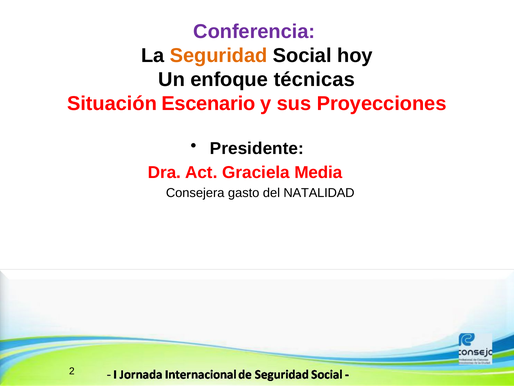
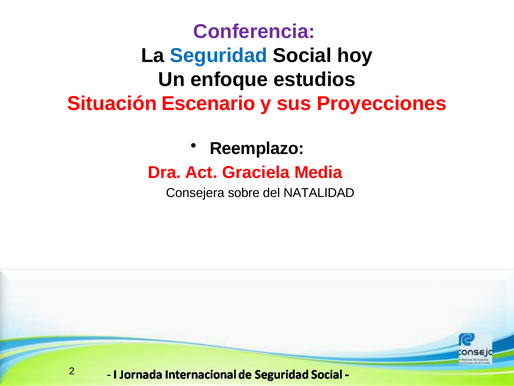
Seguridad colour: orange -> blue (219, 55)
técnicas: técnicas -> estudios (314, 79)
Presidente: Presidente -> Reemplazo (257, 148)
gasto: gasto -> sobre (244, 193)
